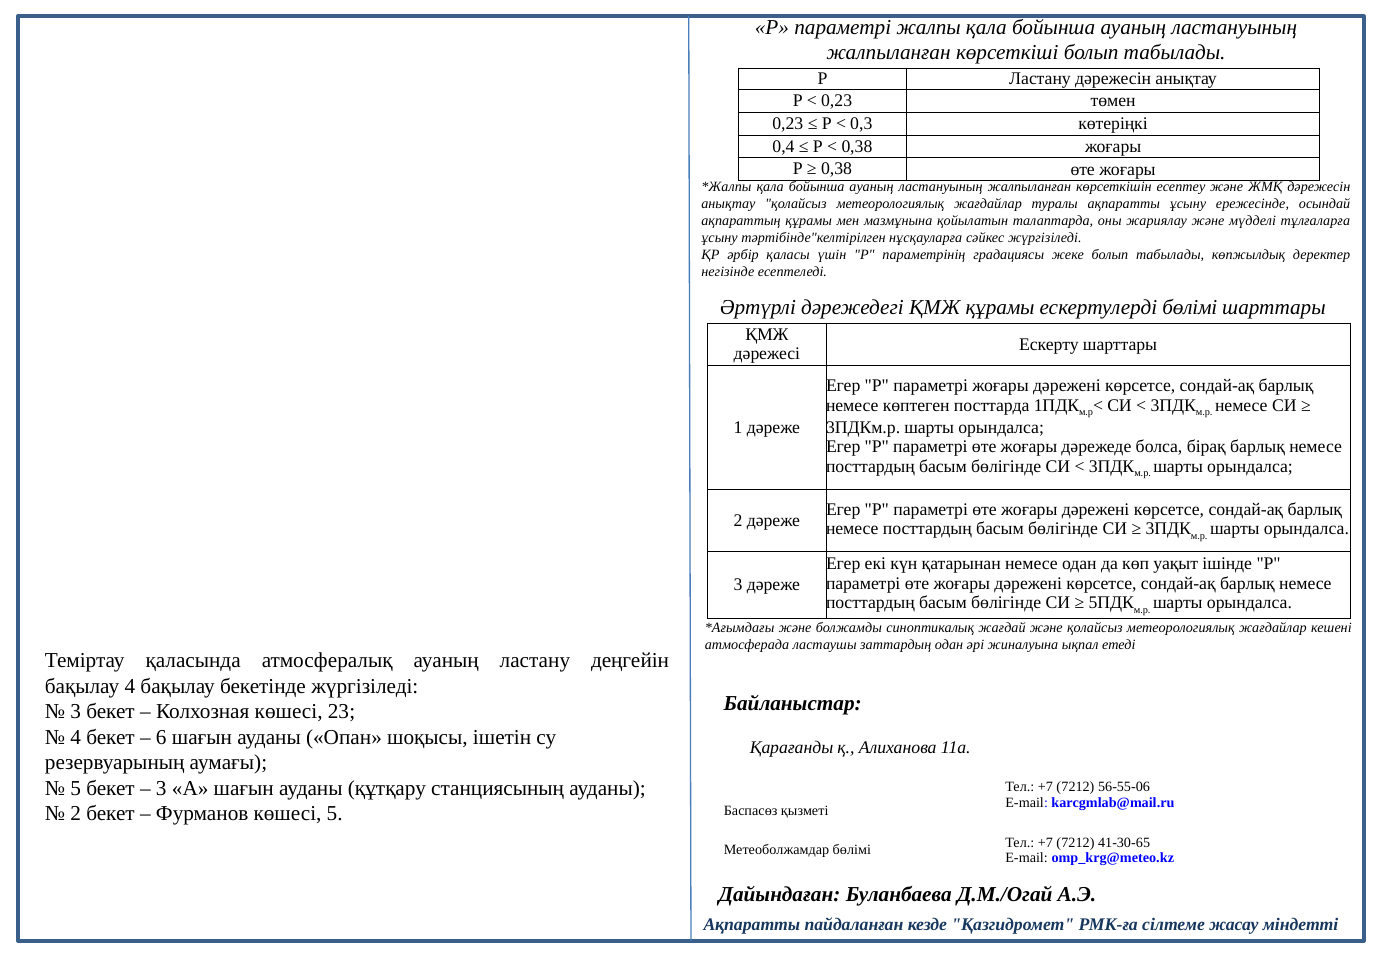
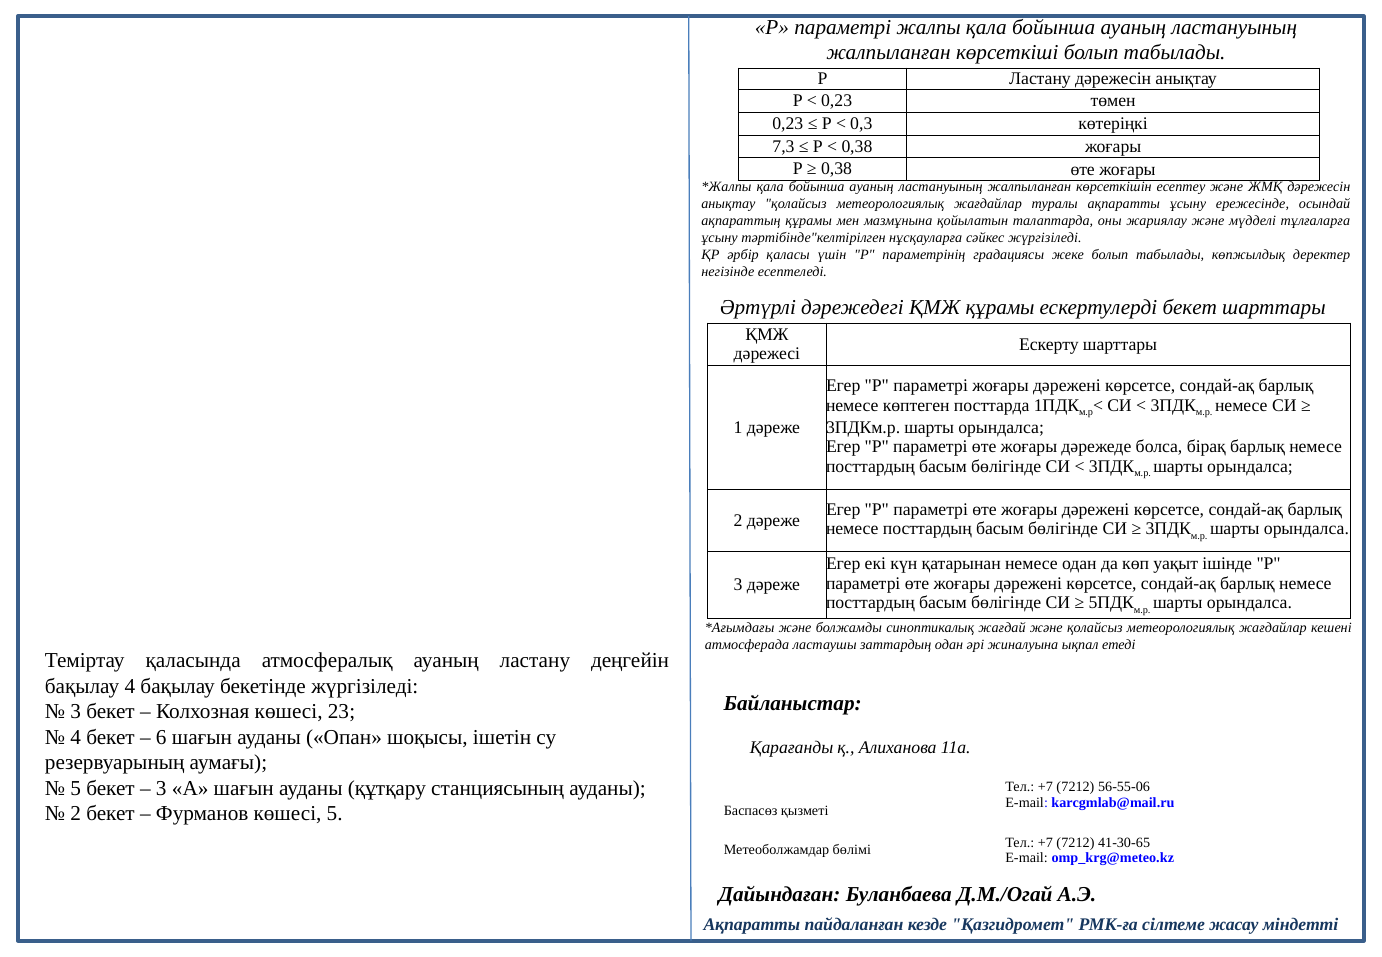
0,4: 0,4 -> 7,3 (784, 146)
ескертулерді бөлімі: бөлімі -> бекет (1190, 307)
